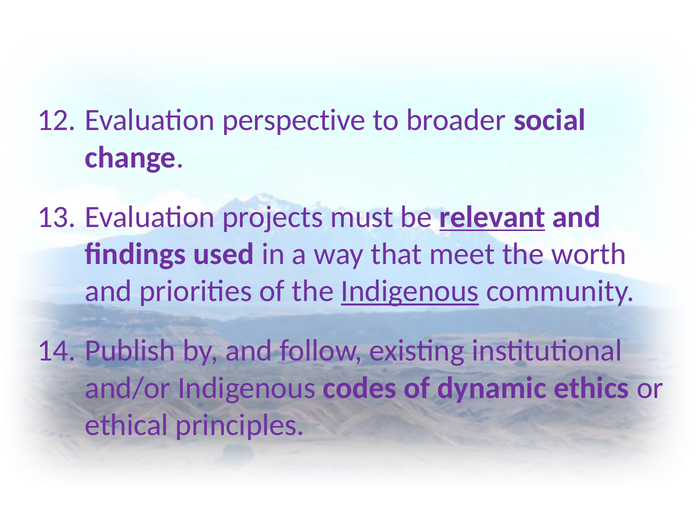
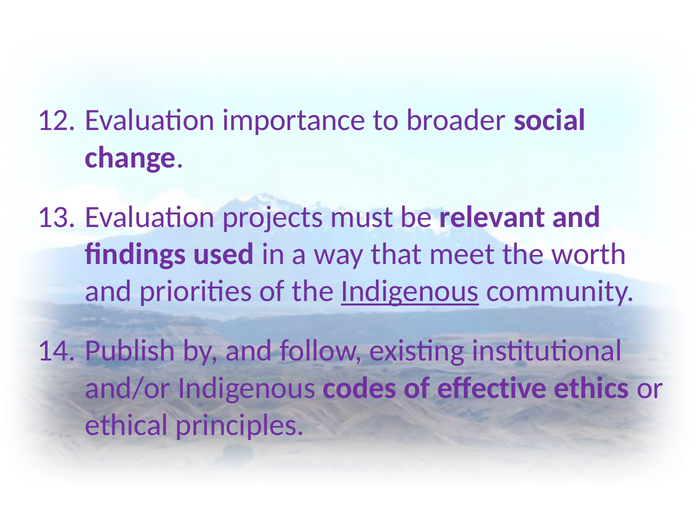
perspective: perspective -> importance (294, 120)
relevant underline: present -> none (492, 217)
dynamic: dynamic -> effective (492, 388)
